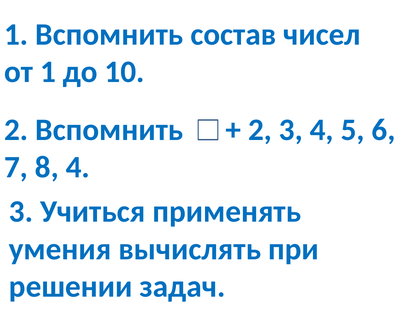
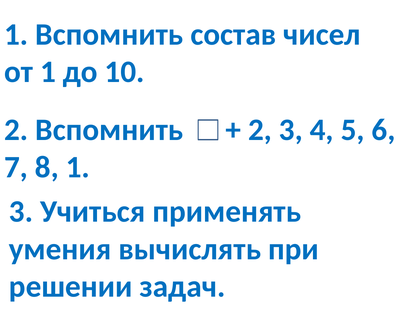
8 4: 4 -> 1 (78, 167)
